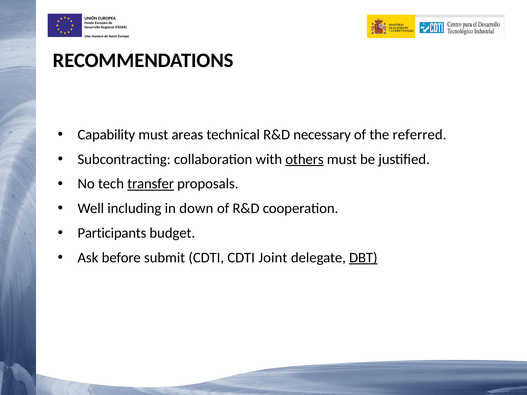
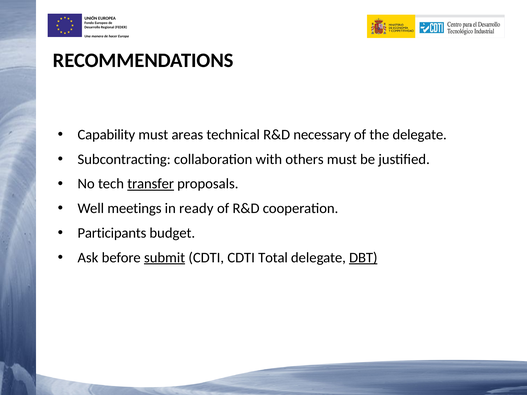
the referred: referred -> delegate (420, 135)
others underline: present -> none (304, 159)
including: including -> meetings (134, 209)
down: down -> ready (196, 209)
submit underline: none -> present (165, 258)
Joint: Joint -> Total (273, 258)
